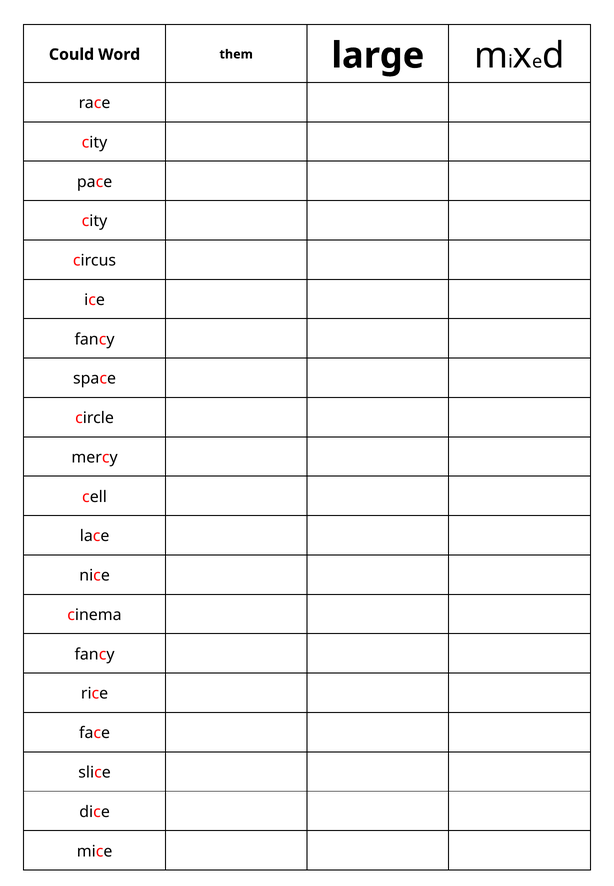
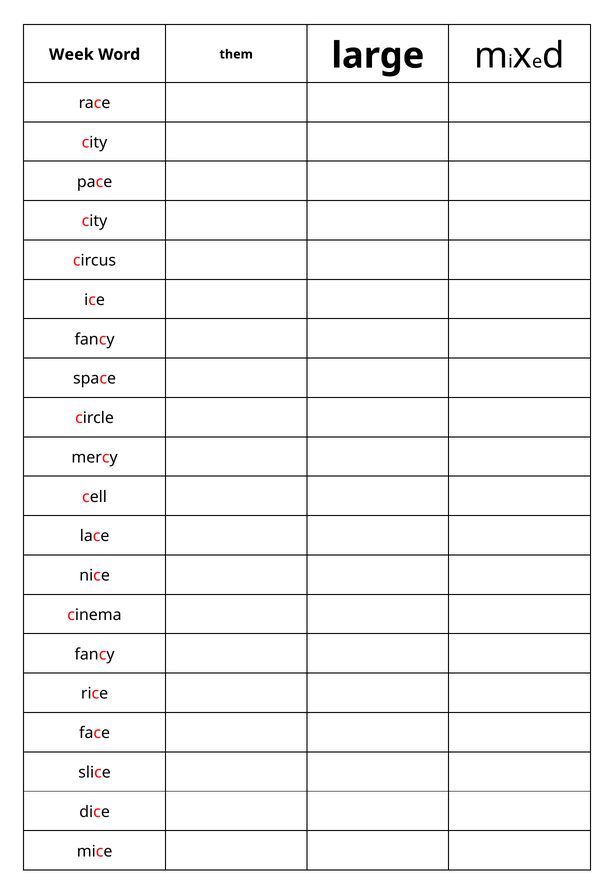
Could: Could -> Week (71, 55)
